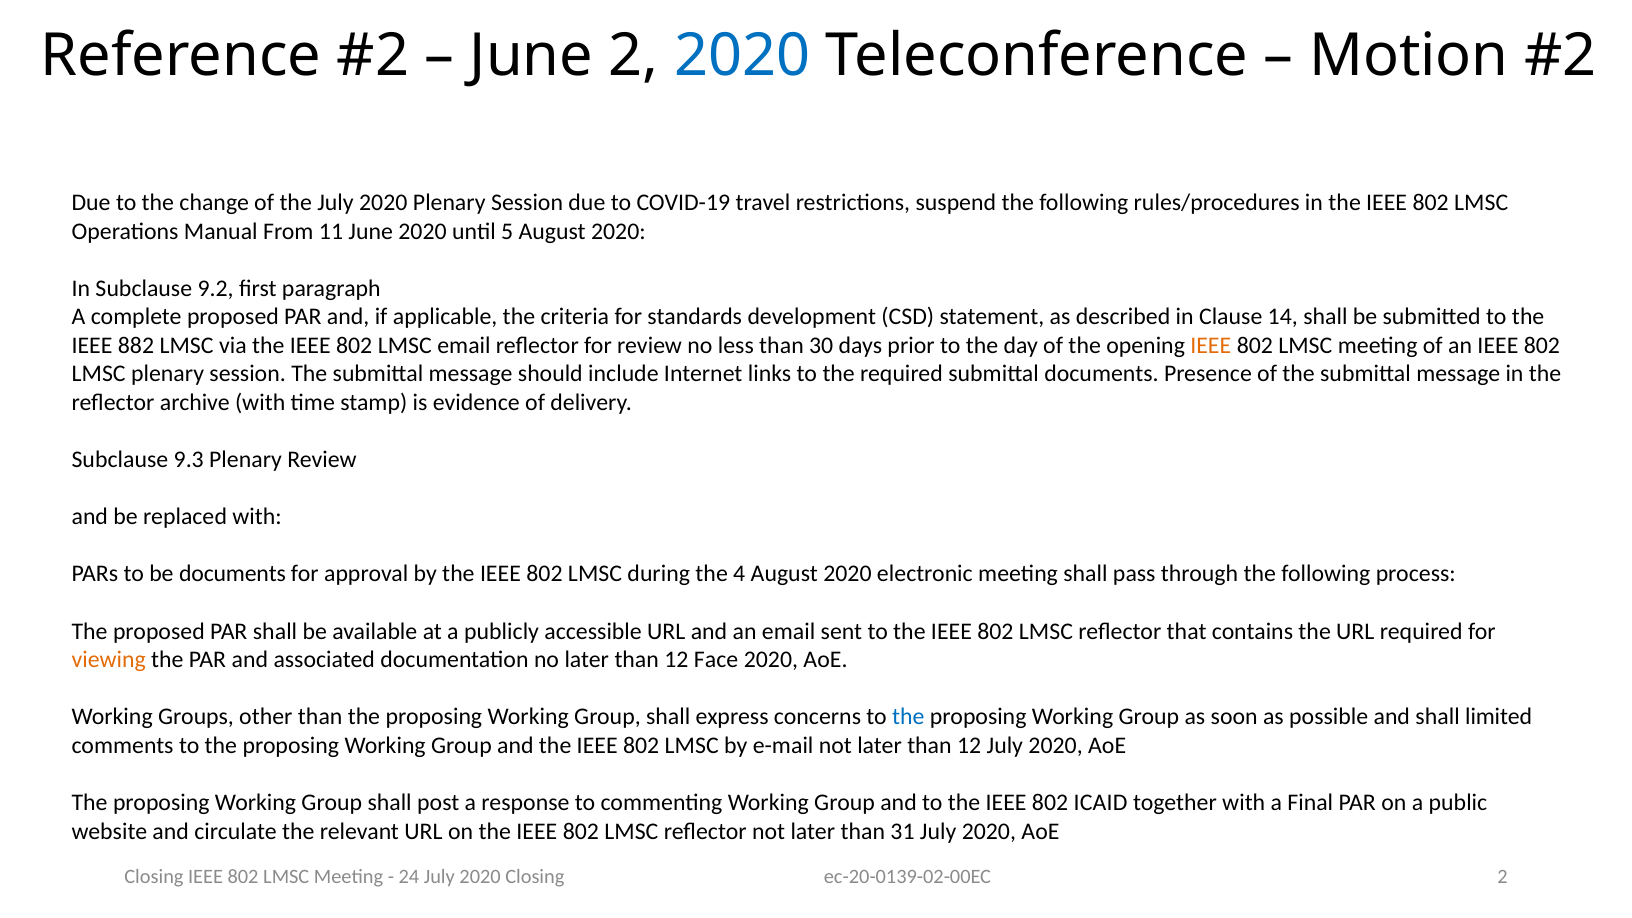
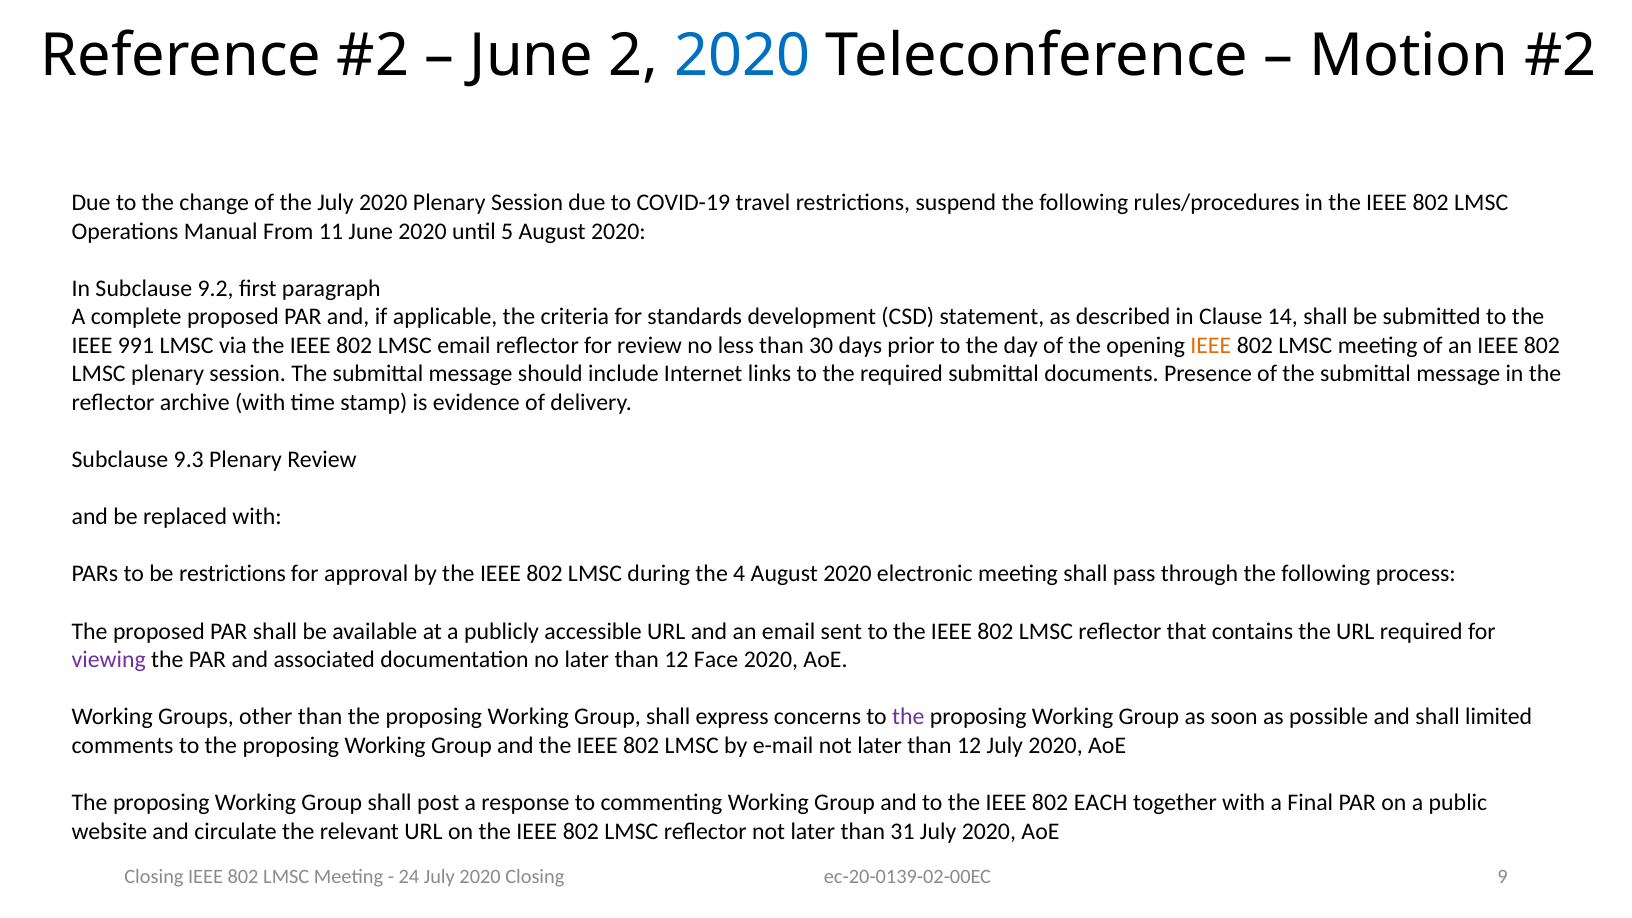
882: 882 -> 991 (136, 346)
be documents: documents -> restrictions (232, 574)
viewing colour: orange -> purple (109, 660)
the colour: blue -> purple (908, 717)
ICAID: ICAID -> EACH (1101, 803)
ec-20-0139-02-00EC 2: 2 -> 9 (1502, 876)
